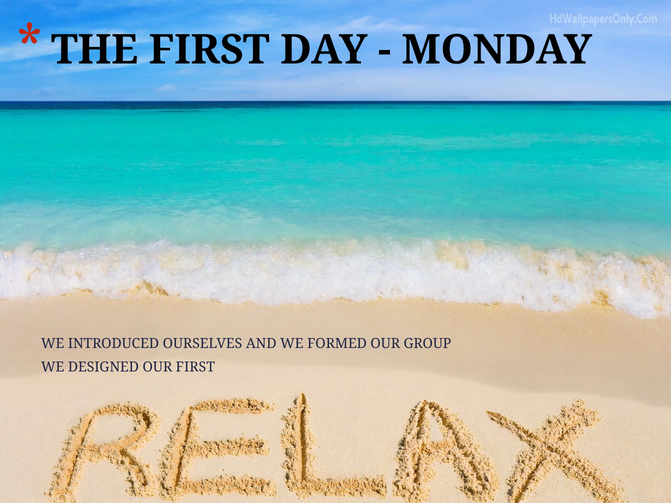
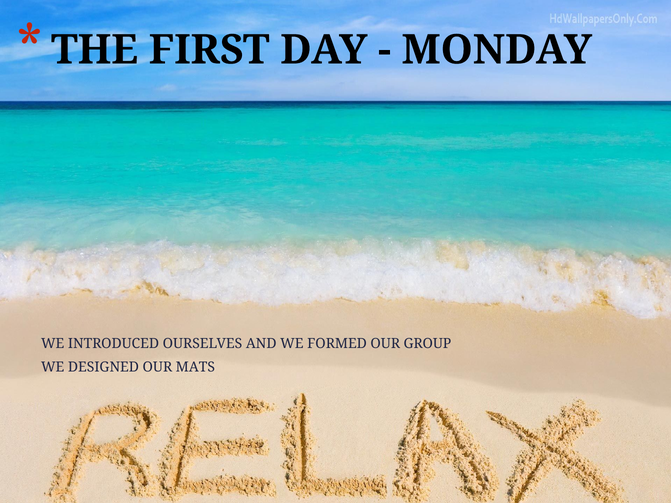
OUR FIRST: FIRST -> MATS (195, 367)
